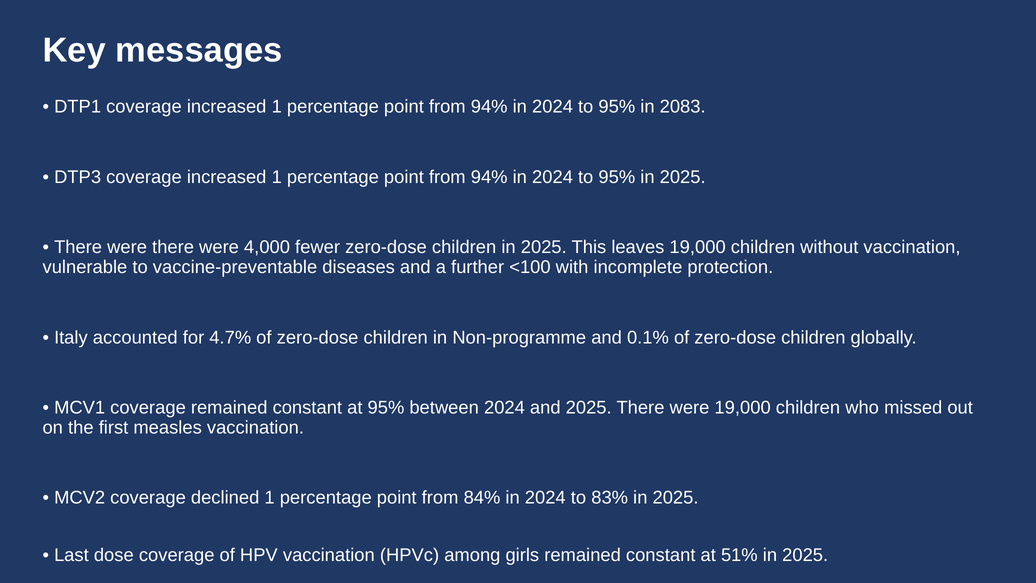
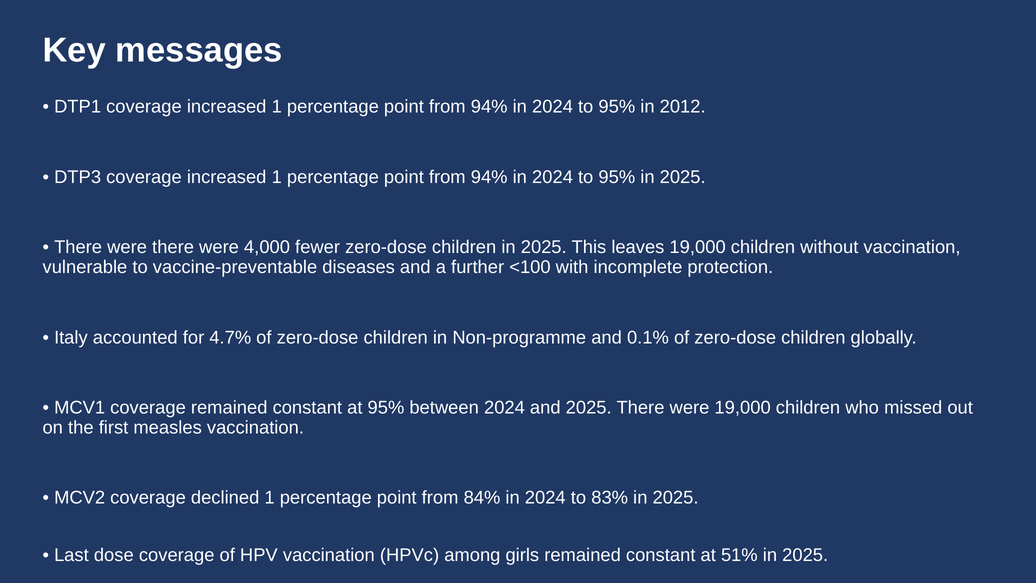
2083: 2083 -> 2012 (683, 107)
